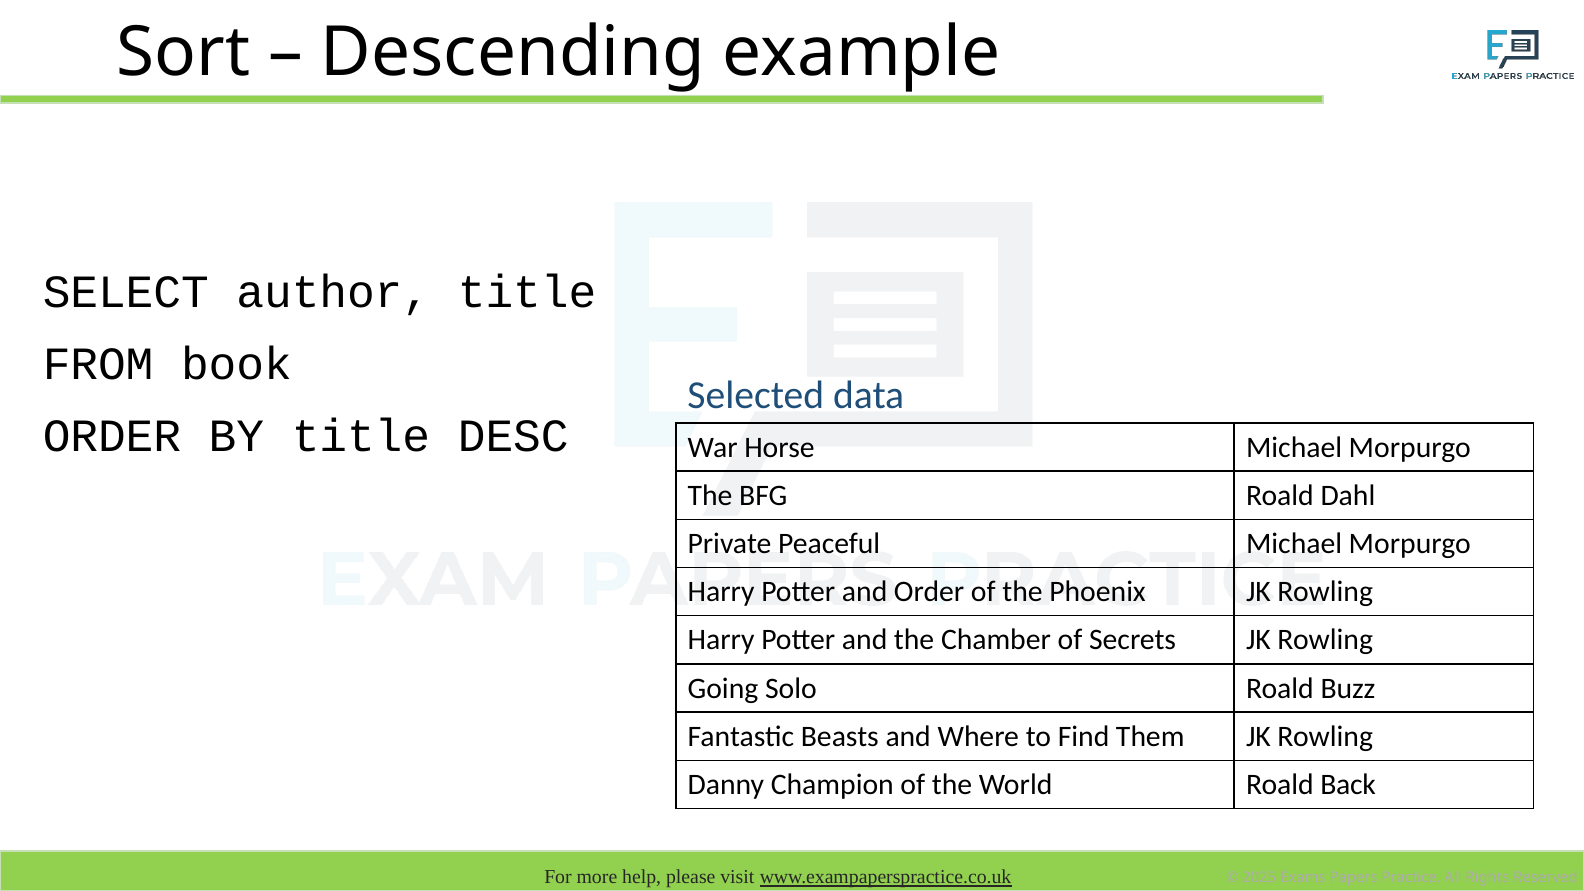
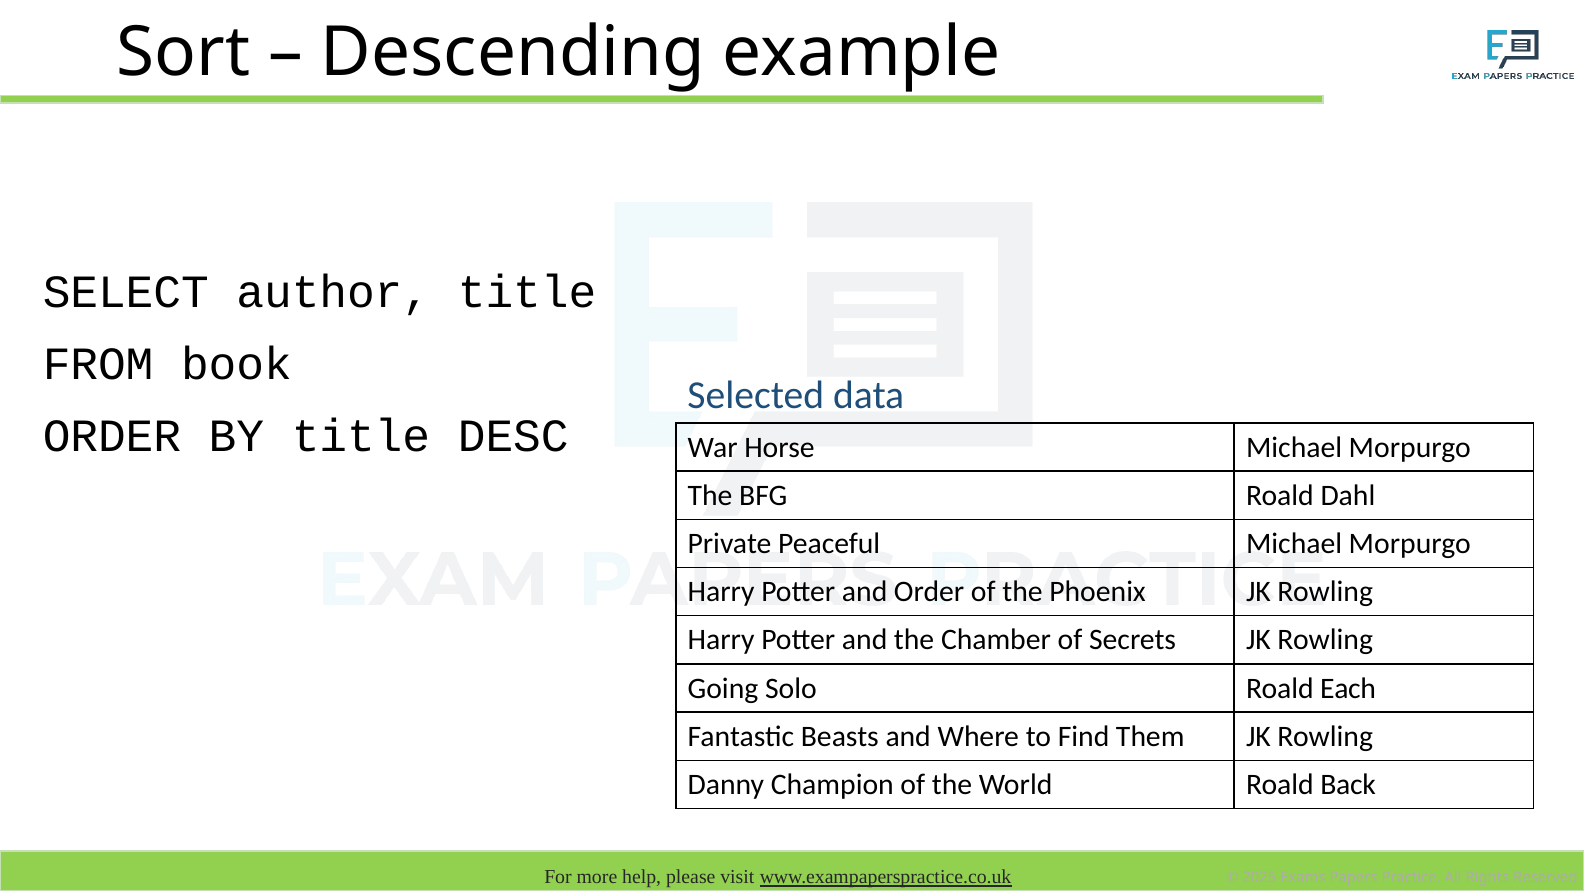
Buzz: Buzz -> Each (1348, 688)
